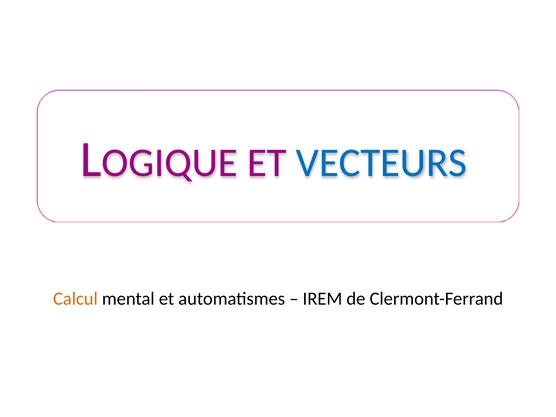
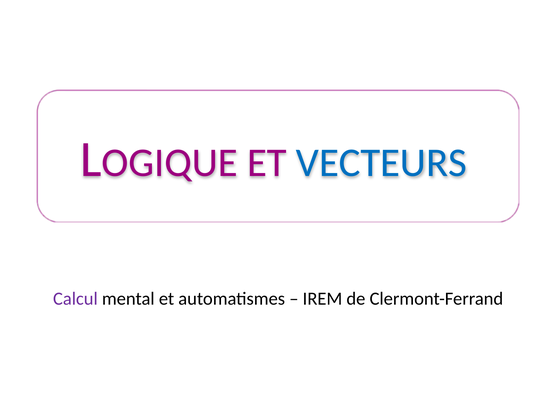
Calcul colour: orange -> purple (75, 299)
